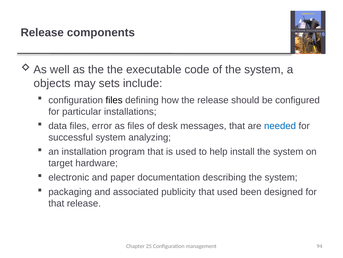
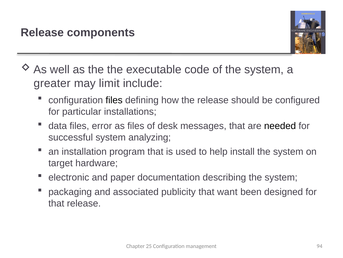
objects: objects -> greater (52, 83)
sets: sets -> limit (109, 83)
needed colour: blue -> black (280, 126)
that used: used -> want (227, 191)
